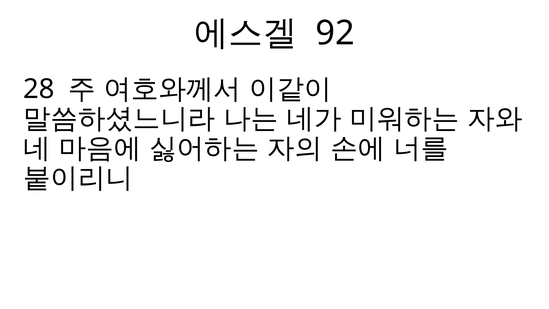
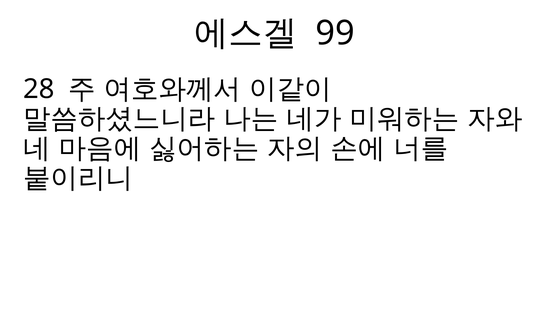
92: 92 -> 99 (335, 33)
